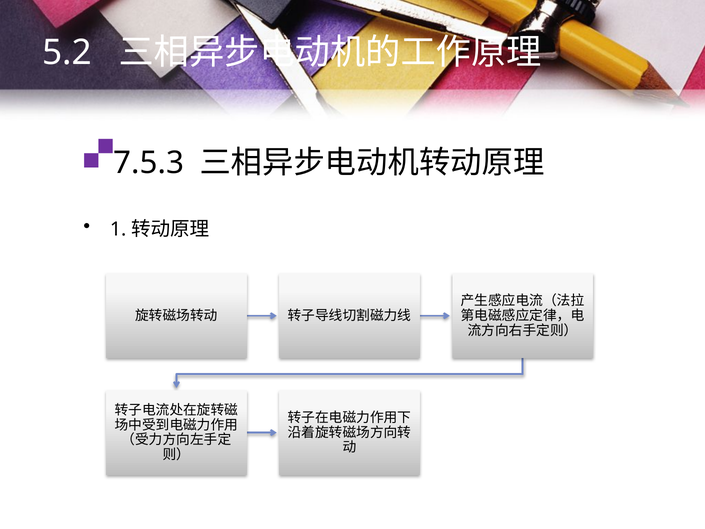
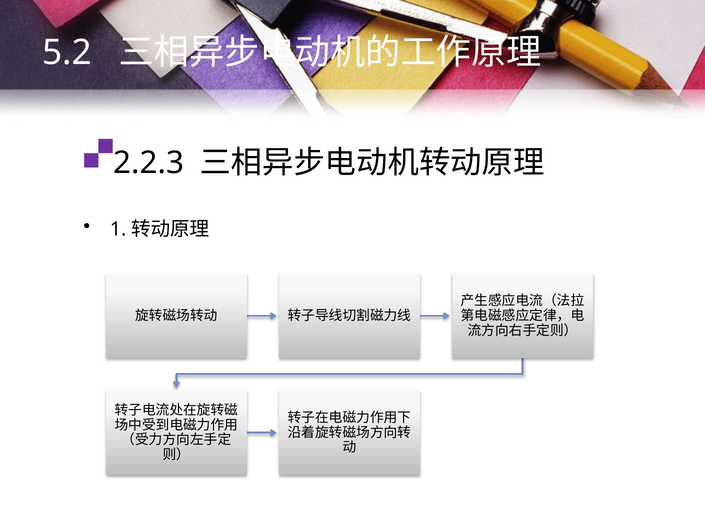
7.5.3: 7.5.3 -> 2.2.3 (149, 163)
